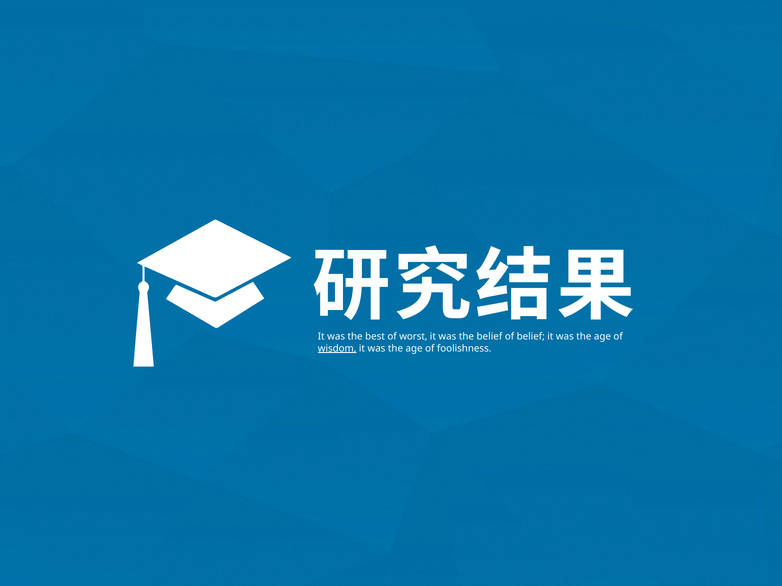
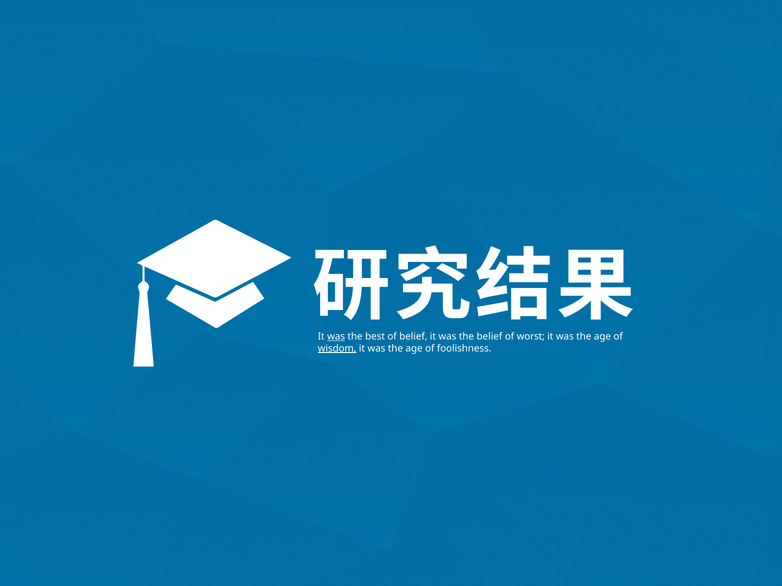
was underline: none -> present (336, 337)
of worst: worst -> belief (413, 337)
of belief: belief -> worst (531, 337)
